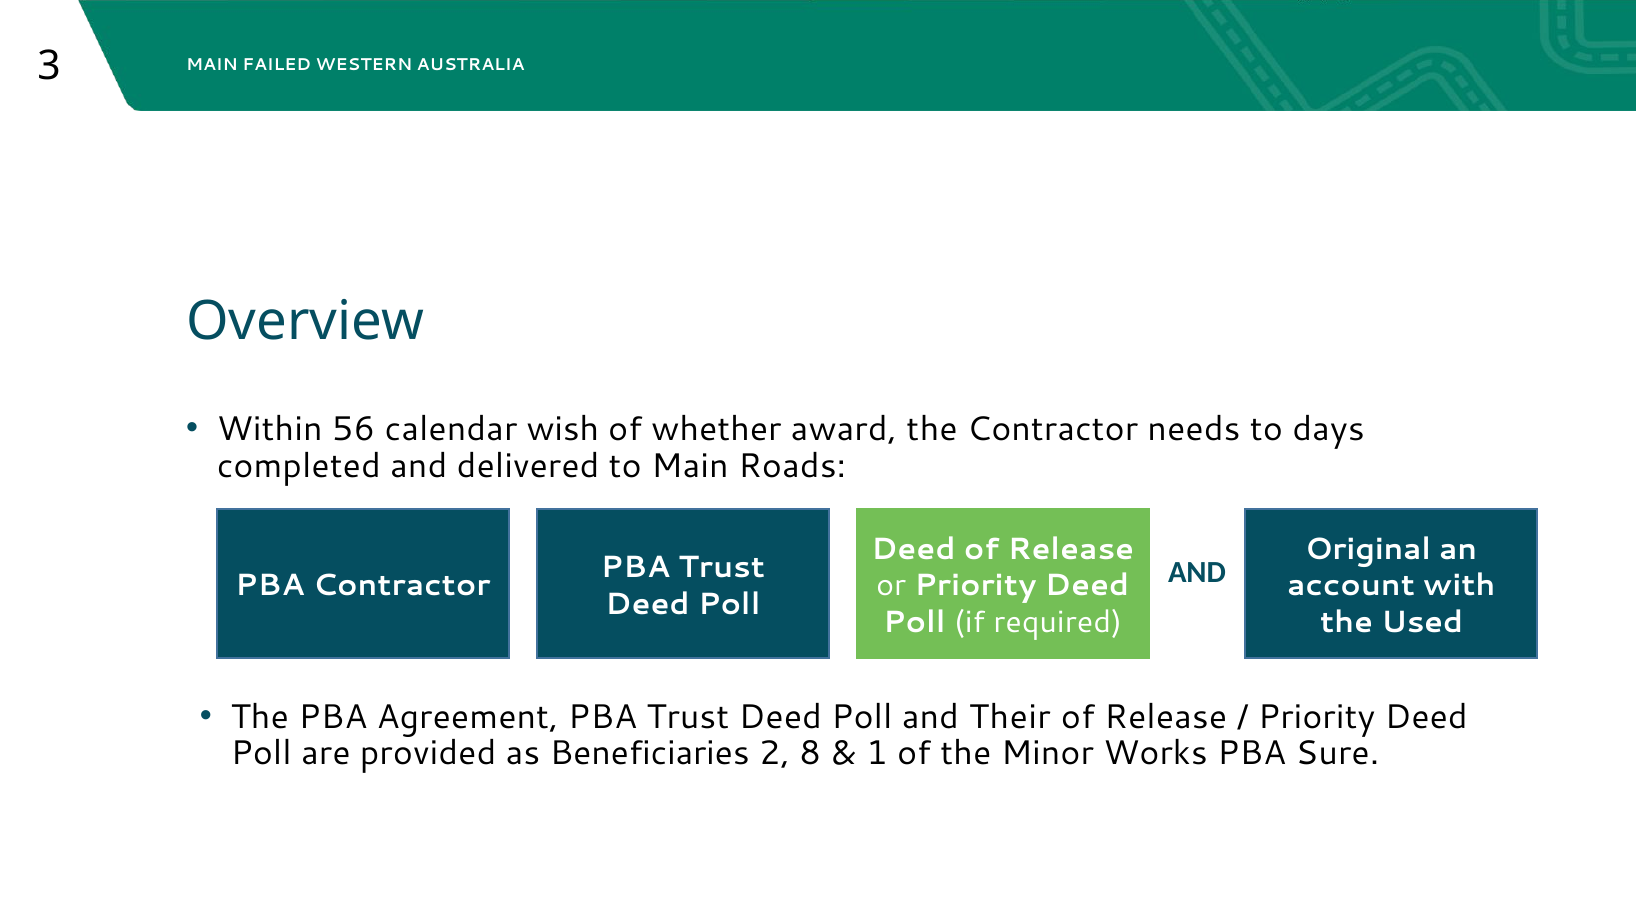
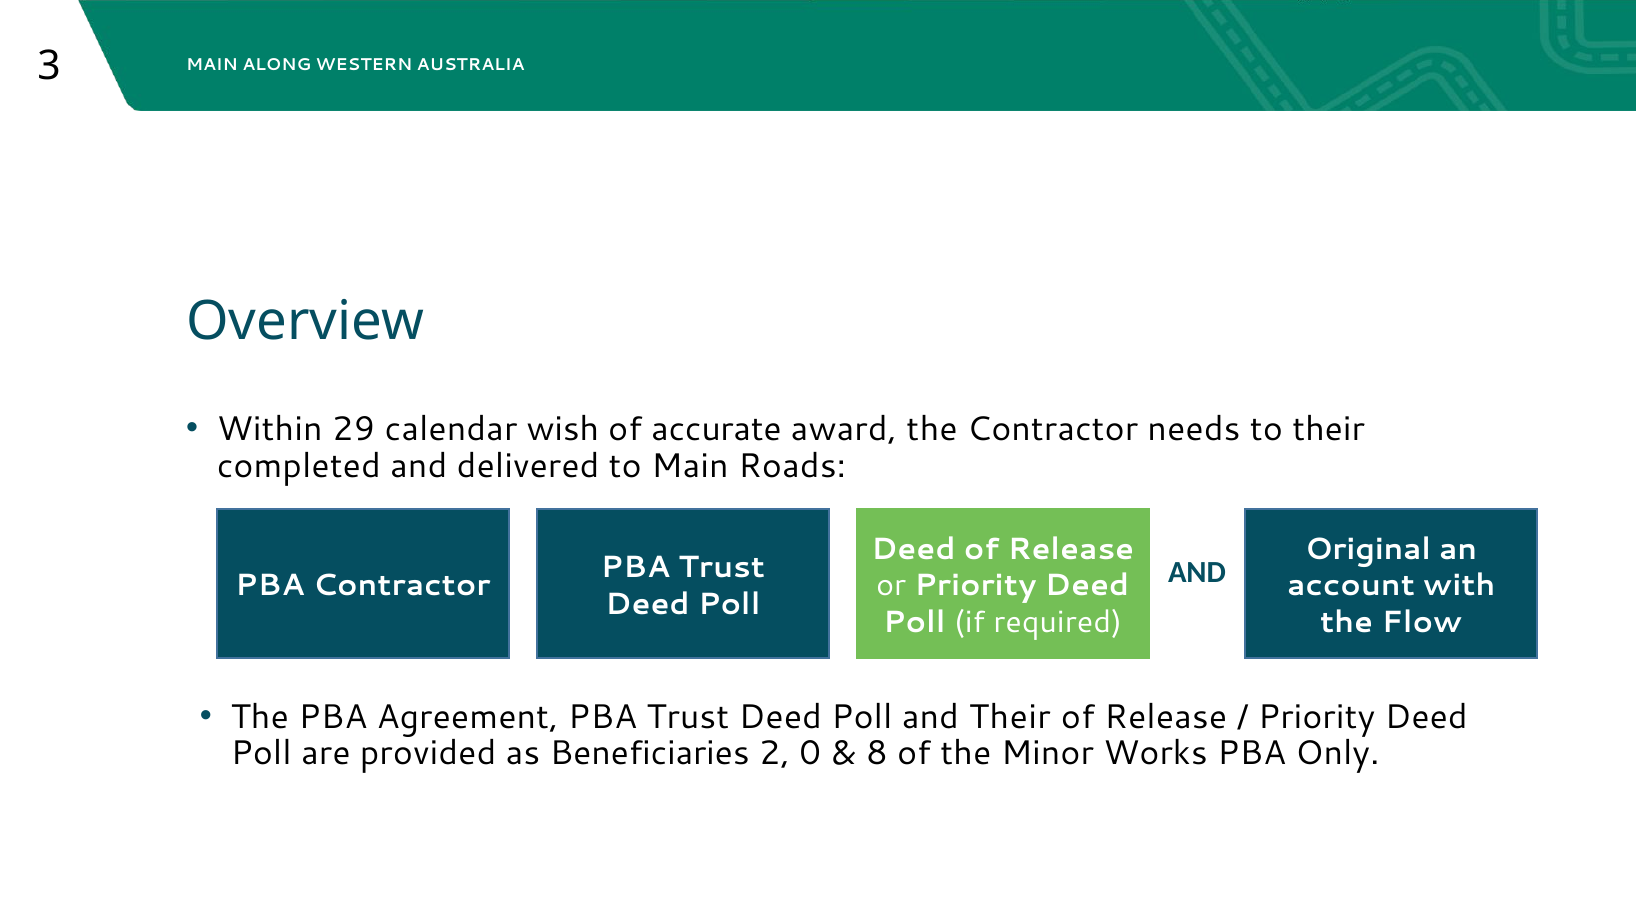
FAILED: FAILED -> ALONG (277, 65)
56: 56 -> 29 (354, 429)
whether: whether -> accurate (717, 429)
to days: days -> their (1329, 429)
Used: Used -> Flow (1422, 623)
8: 8 -> 0 (810, 754)
1: 1 -> 8 (877, 754)
Sure: Sure -> Only (1338, 754)
